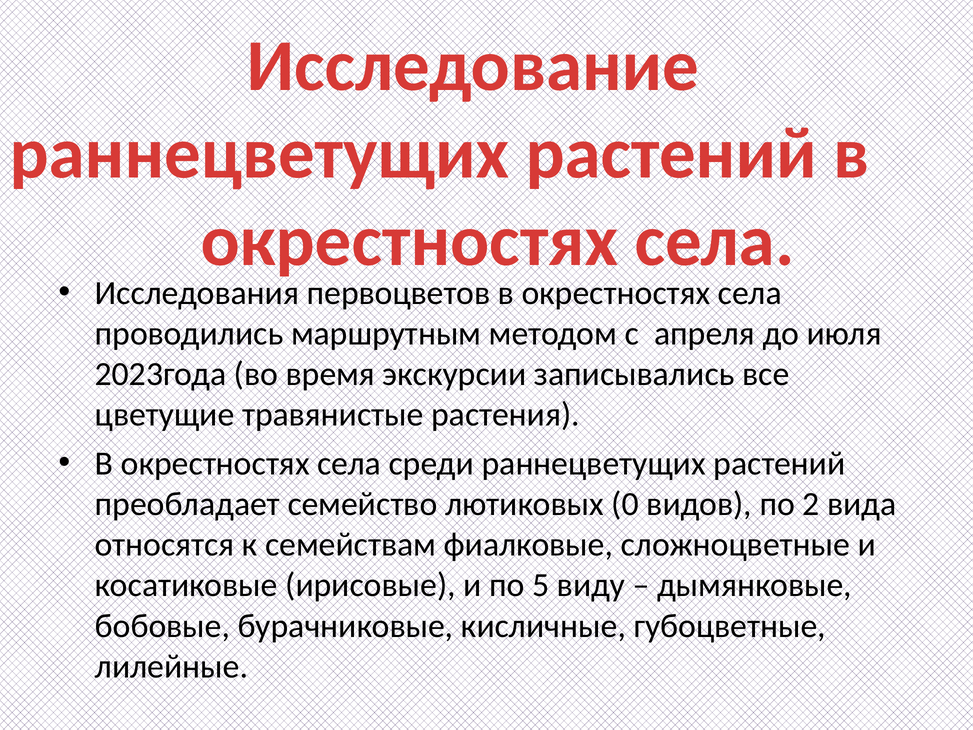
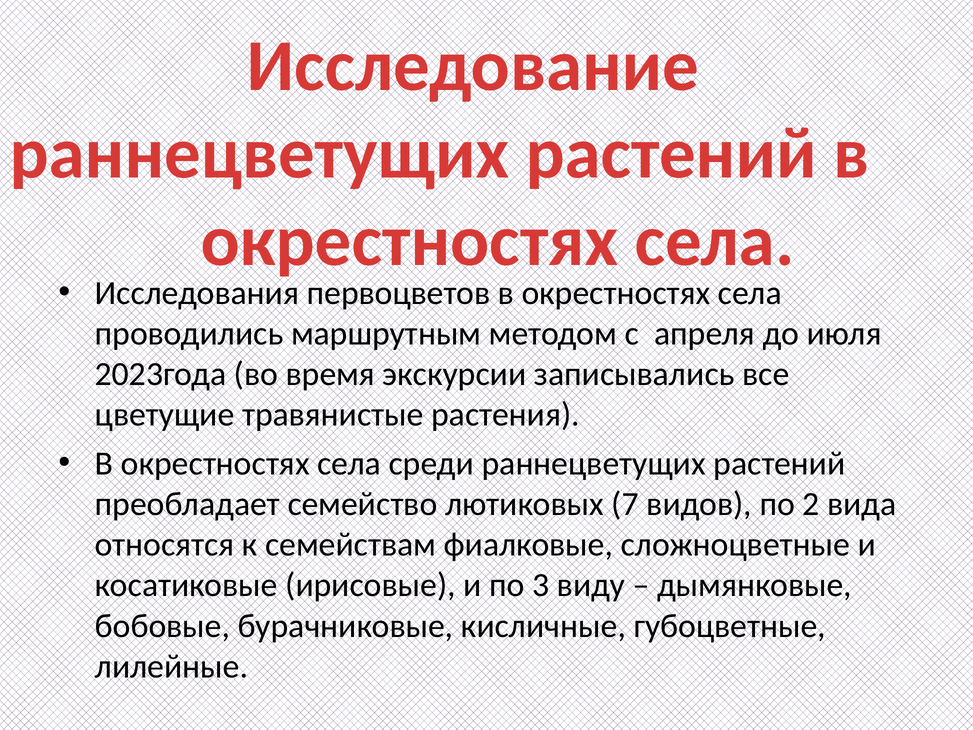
0: 0 -> 7 (625, 504)
5: 5 -> 3 (541, 585)
